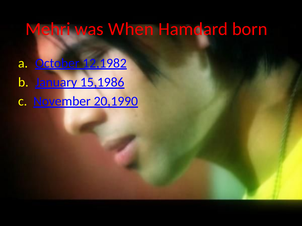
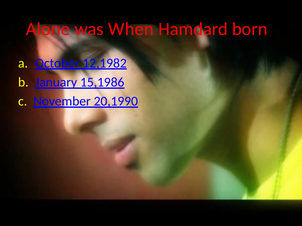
Mehri: Mehri -> Alone (48, 29)
